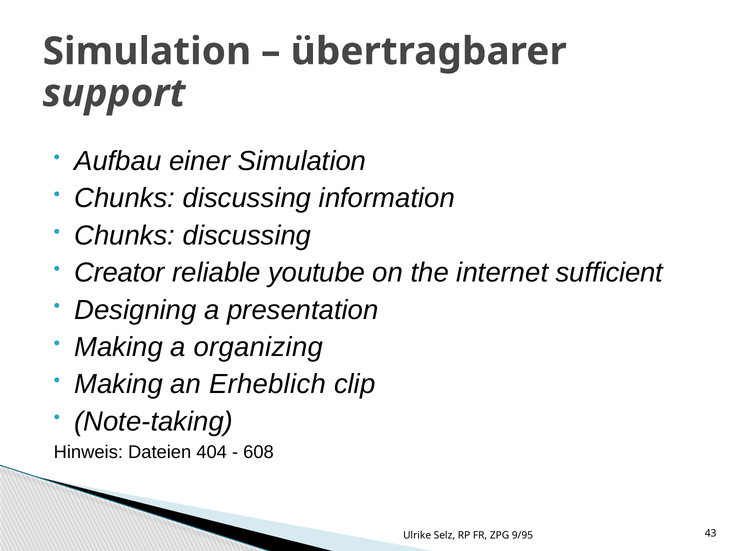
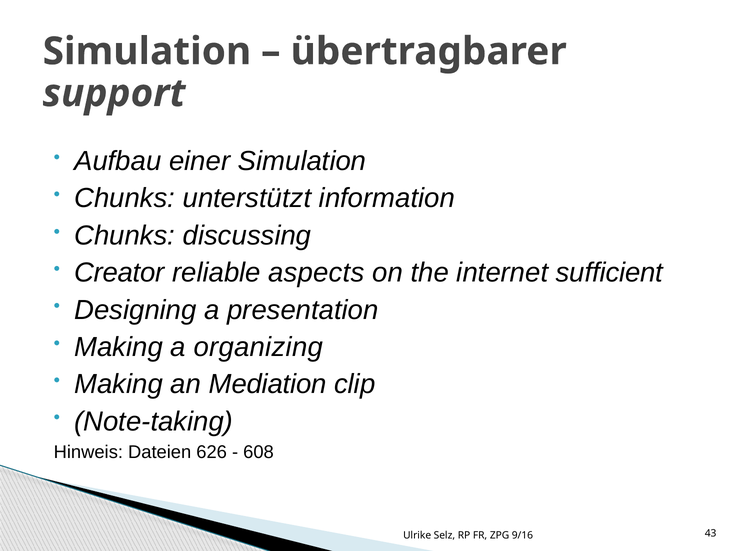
discussing: discussing -> unterstützt (247, 198)
youtube: youtube -> aspects (316, 272)
Erheblich: Erheblich -> Mediation (268, 384)
404: 404 -> 626 (212, 452)
9/95: 9/95 -> 9/16 (522, 535)
